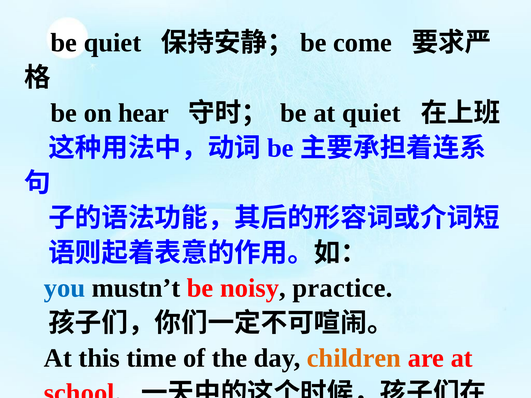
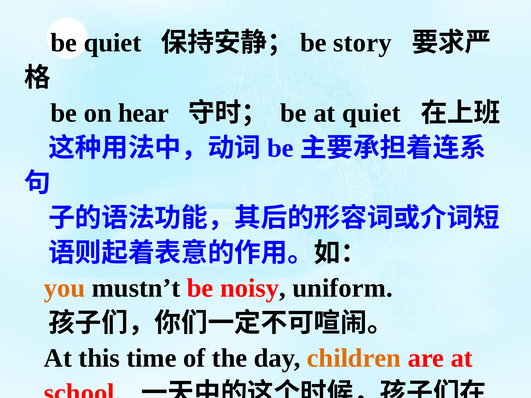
come: come -> story (362, 43)
you colour: blue -> orange (65, 288)
practice: practice -> uniform (343, 288)
